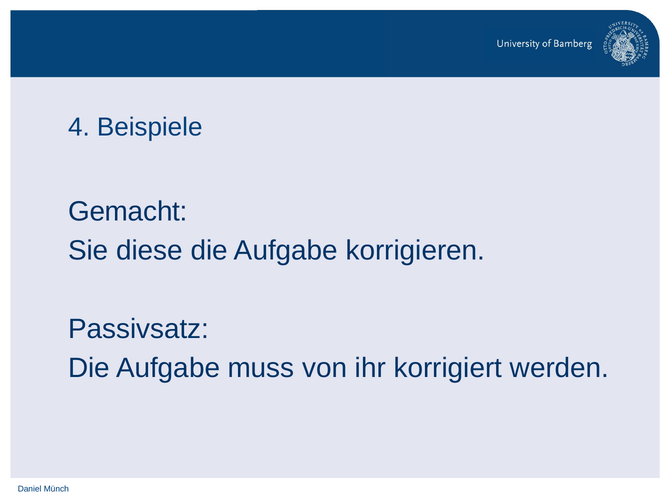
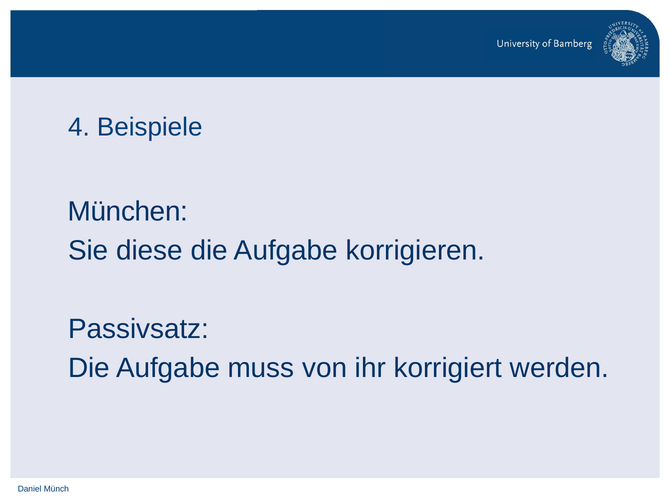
Gemacht: Gemacht -> München (128, 212)
